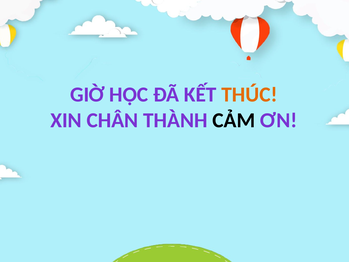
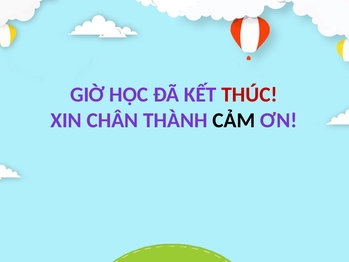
THÚC colour: orange -> red (249, 95)
